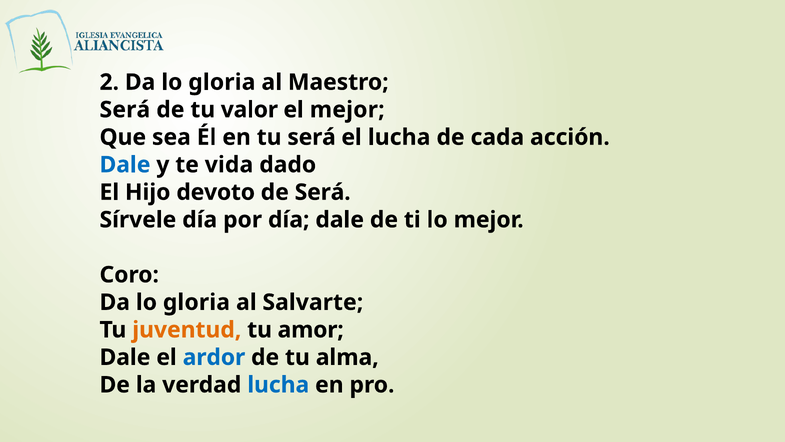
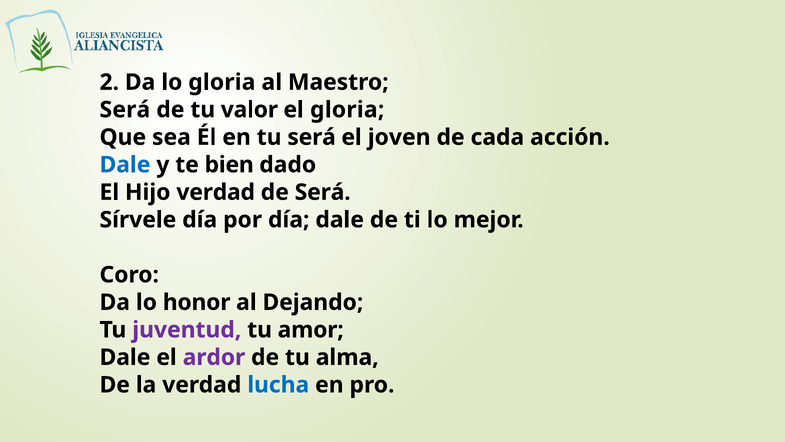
el mejor: mejor -> gloria (347, 110)
el lucha: lucha -> joven (399, 137)
vida: vida -> bien (229, 165)
Hijo devoto: devoto -> verdad (216, 192)
gloria: gloria -> honor (197, 302)
Salvarte: Salvarte -> Dejando (313, 302)
juventud colour: orange -> purple (187, 330)
ardor colour: blue -> purple (214, 357)
